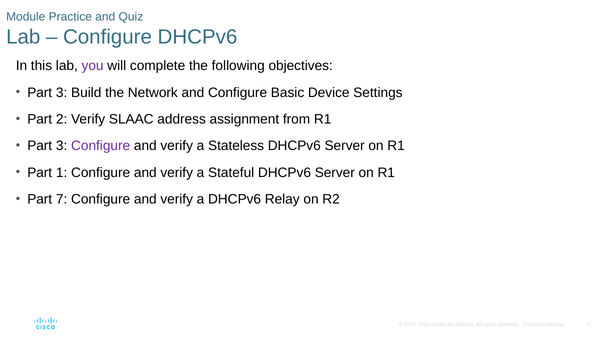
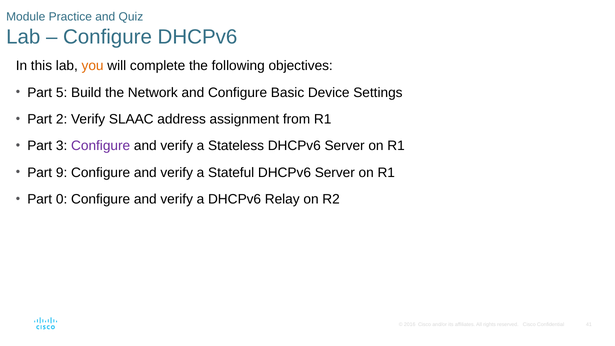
you colour: purple -> orange (93, 66)
3: 3 -> 5 (62, 93)
1: 1 -> 9 (62, 173)
7: 7 -> 0 (62, 199)
